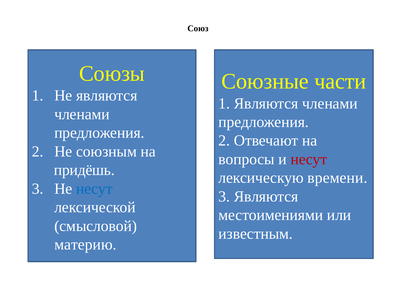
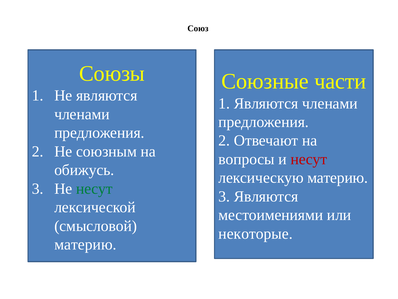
придёшь: придёшь -> обижусь (84, 170)
лексическую времени: времени -> материю (338, 178)
несут colour: blue -> green (94, 188)
известным: известным -> некоторые (256, 233)
